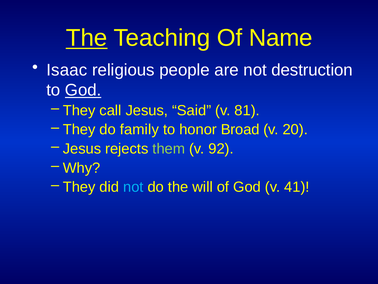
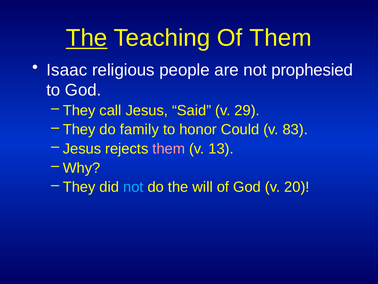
Of Name: Name -> Them (281, 38)
destruction: destruction -> prophesied (312, 70)
God underline: present -> none (83, 90)
81: 81 -> 29 (247, 110)
Broad: Broad -> Could (240, 129)
20: 20 -> 83 (295, 129)
them colour: light green -> pink (169, 148)
92: 92 -> 13 (221, 148)
41: 41 -> 20 (297, 187)
